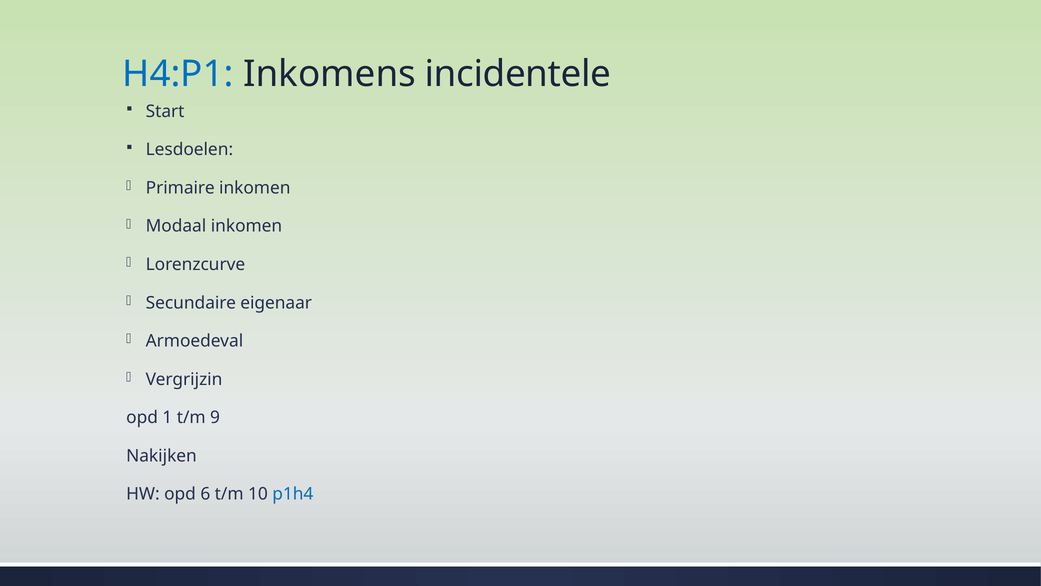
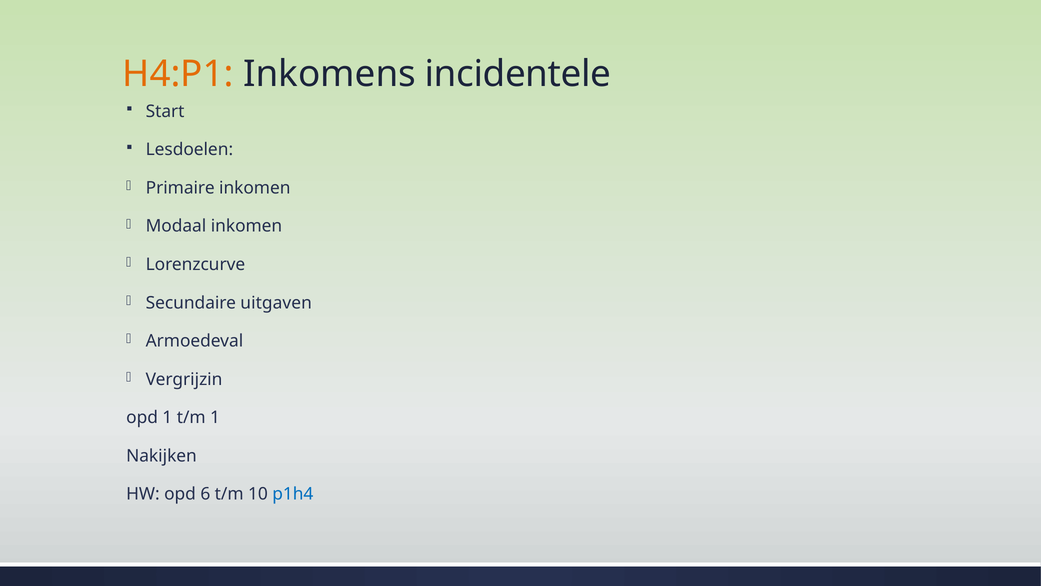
H4:P1 colour: blue -> orange (178, 74)
eigenaar: eigenaar -> uitgaven (276, 303)
t/m 9: 9 -> 1 (215, 417)
